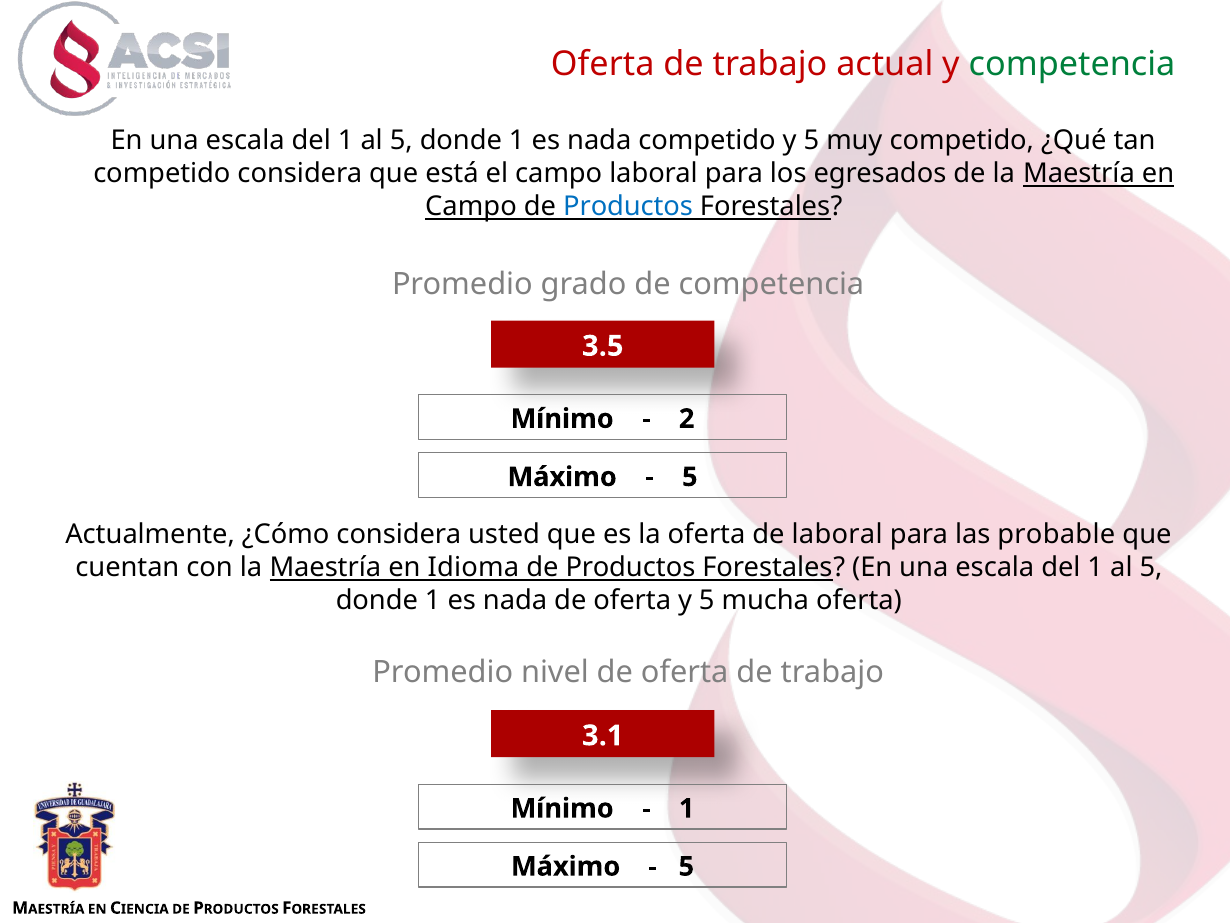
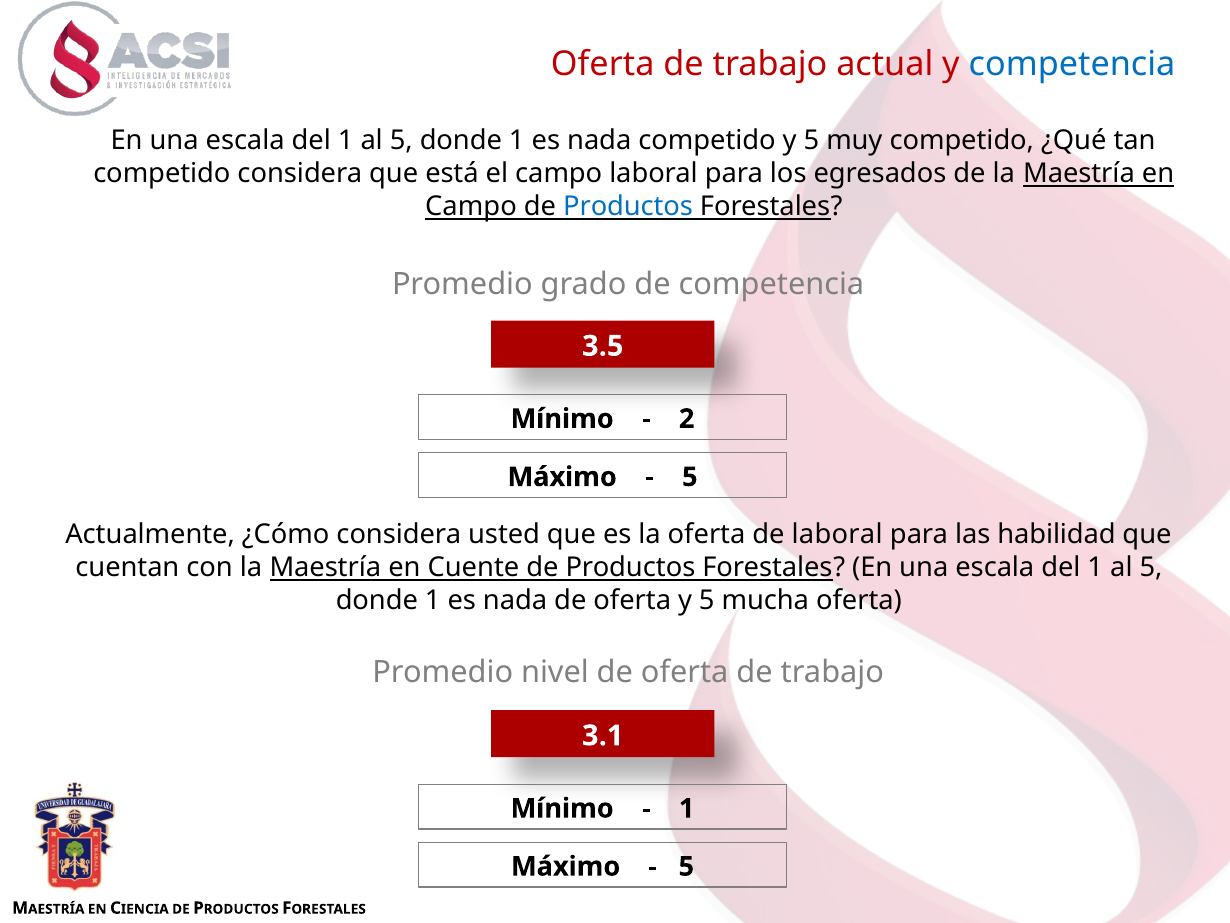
competencia colour: green -> blue (1072, 64)
probable: probable -> habilidad (1056, 535)
Idioma: Idioma -> Cuente (473, 567)
